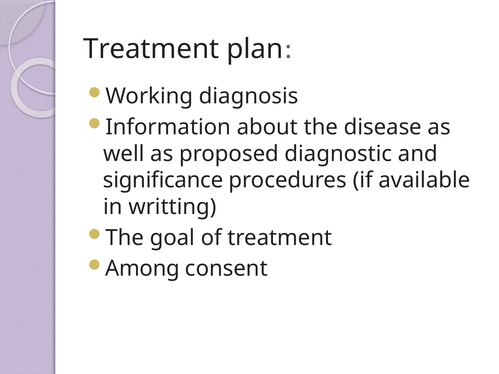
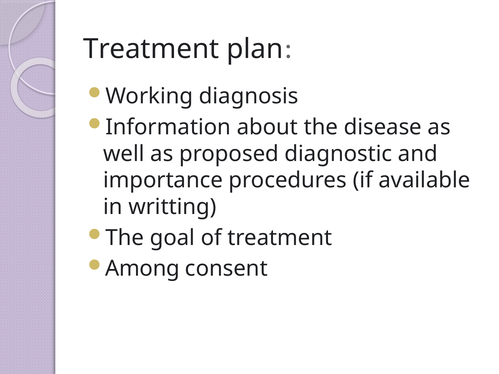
significance: significance -> importance (163, 180)
